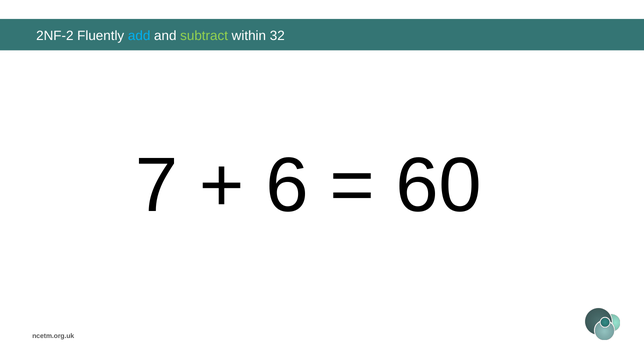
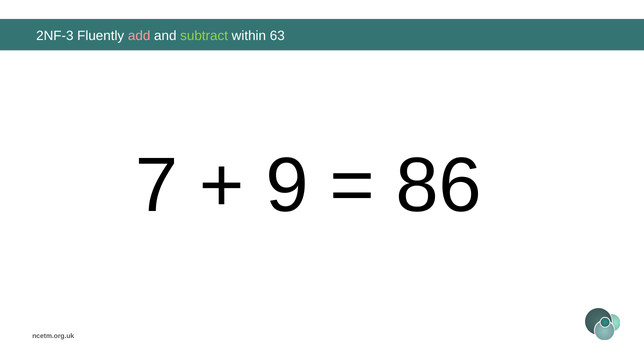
2NF-2: 2NF-2 -> 2NF-3 (55, 36)
add colour: light blue -> pink (139, 36)
32: 32 -> 63 (277, 36)
6: 6 -> 9 (287, 186)
60: 60 -> 86 (439, 186)
